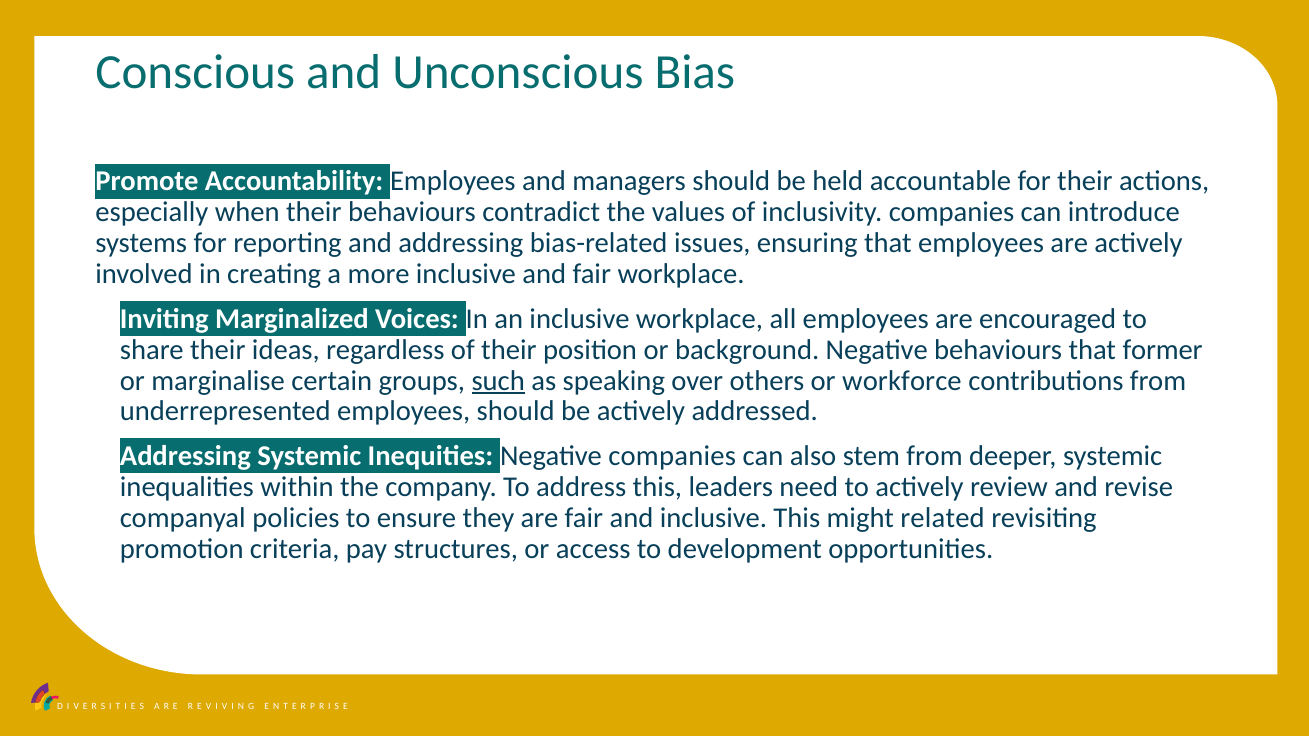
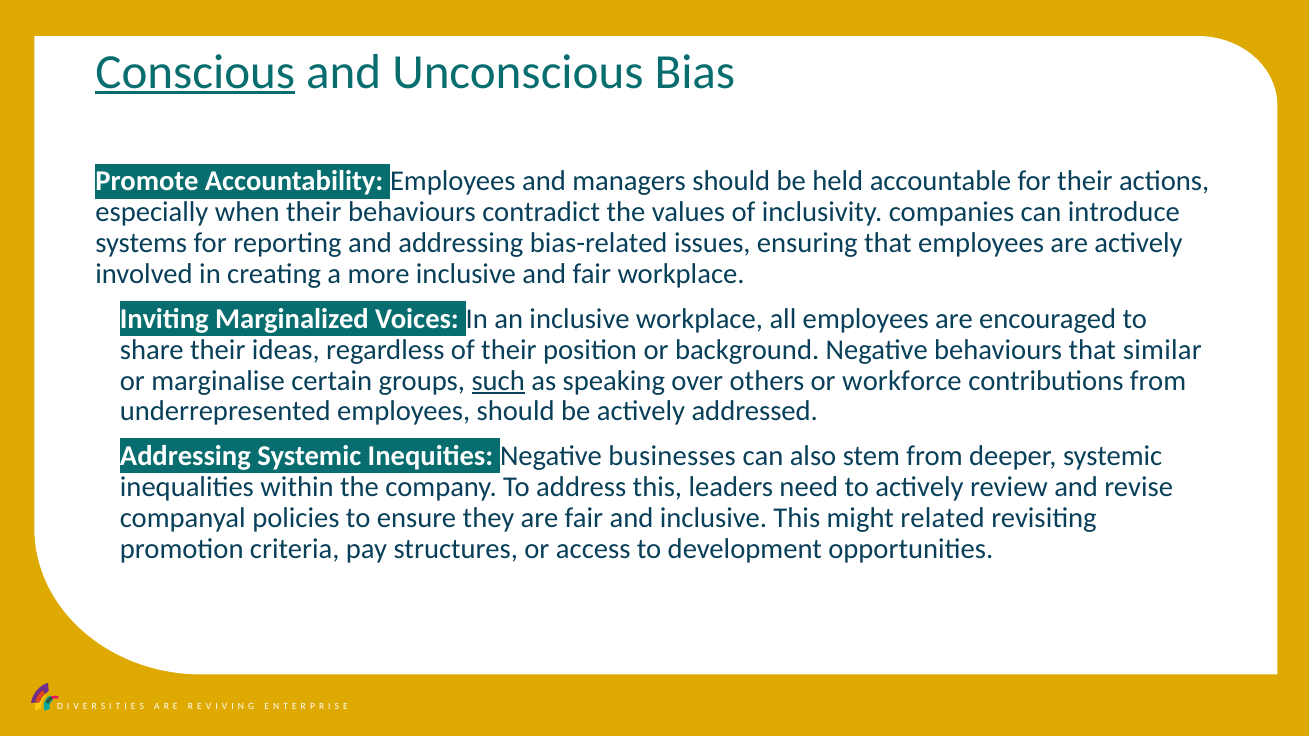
Conscious underline: none -> present (195, 72)
former: former -> similar (1162, 350)
Negative companies: companies -> businesses (672, 456)
